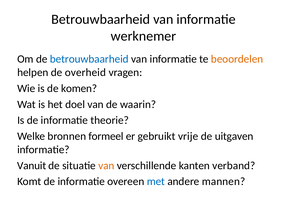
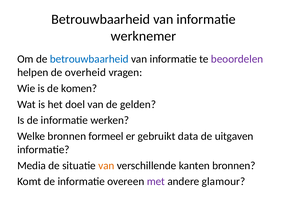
beoordelen colour: orange -> purple (237, 59)
waarin: waarin -> gelden (138, 104)
theorie: theorie -> werken (110, 120)
vrije: vrije -> data (188, 136)
Vanuit: Vanuit -> Media (32, 166)
kanten verband: verband -> bronnen (234, 166)
met colour: blue -> purple (156, 182)
mannen: mannen -> glamour (224, 182)
